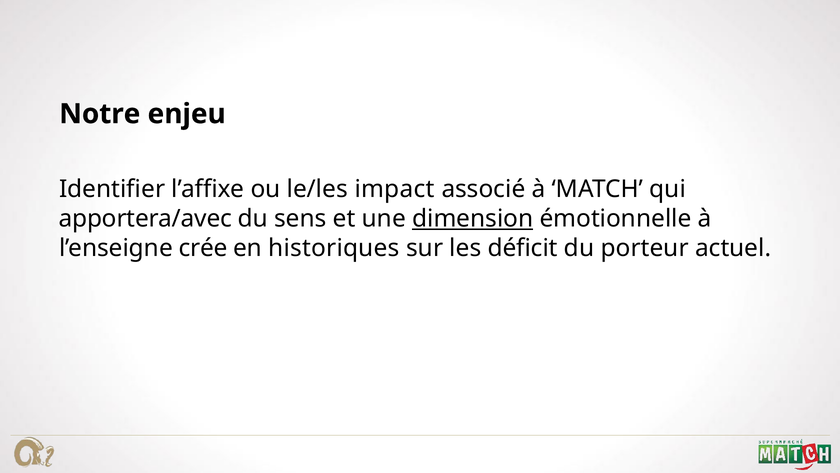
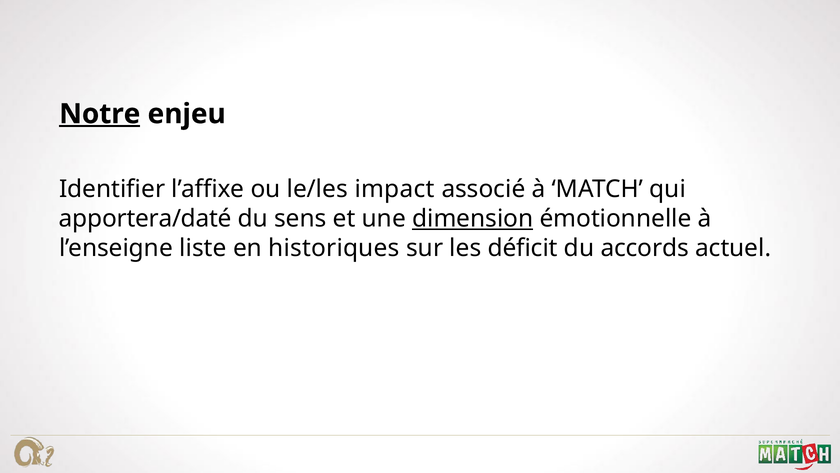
Notre underline: none -> present (100, 114)
apportera/avec: apportera/avec -> apportera/daté (145, 219)
crée: crée -> liste (203, 248)
porteur: porteur -> accords (645, 248)
